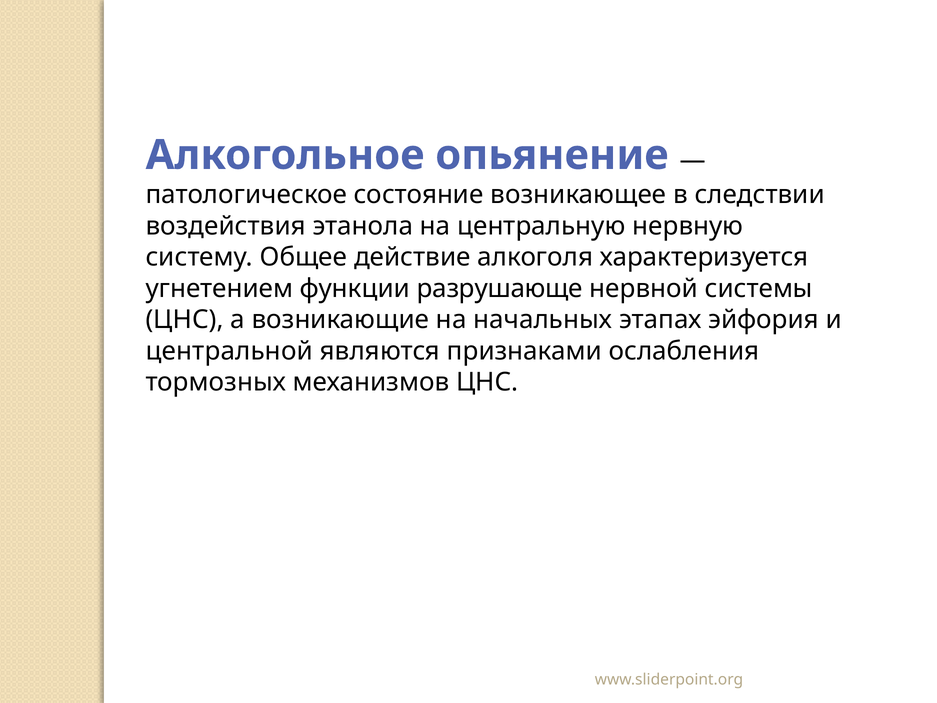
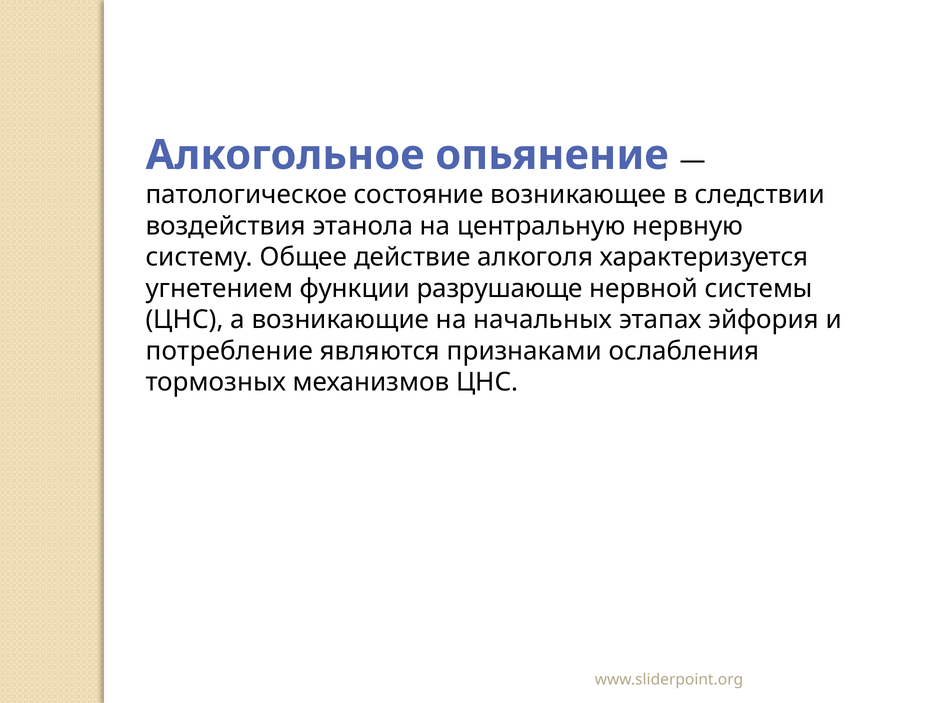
центральной: центральной -> потребление (229, 351)
